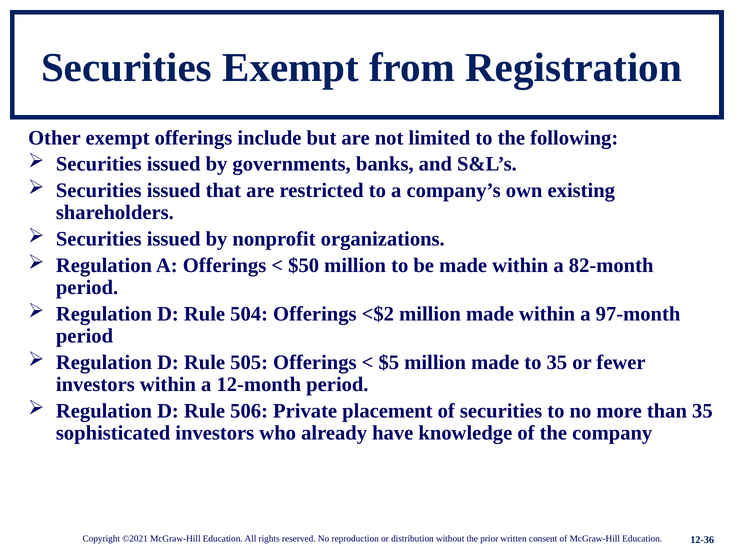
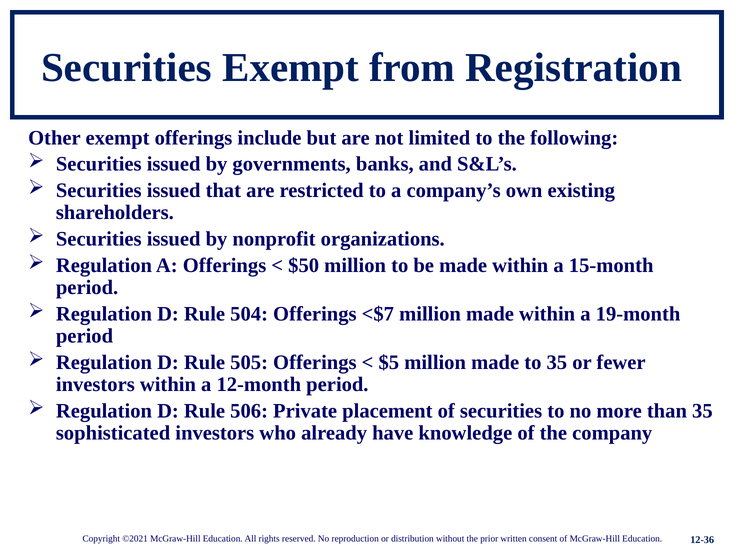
82-month: 82-month -> 15-month (611, 265)
<$2: <$2 -> <$7 (378, 314)
97-month: 97-month -> 19-month (638, 314)
